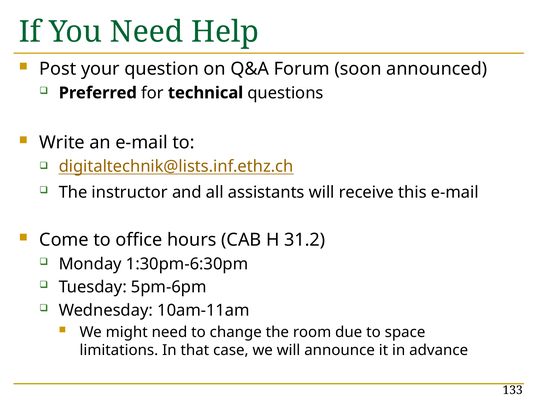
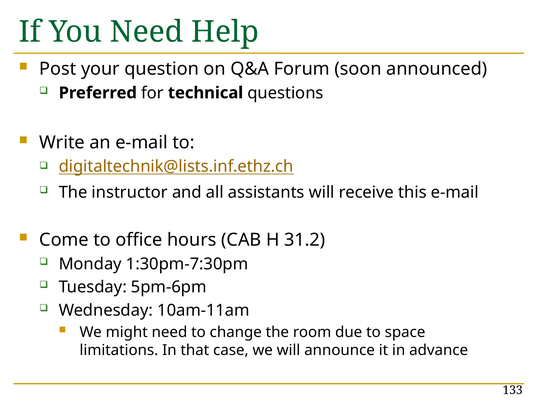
1:30pm-6:30pm: 1:30pm-6:30pm -> 1:30pm-7:30pm (187, 264)
